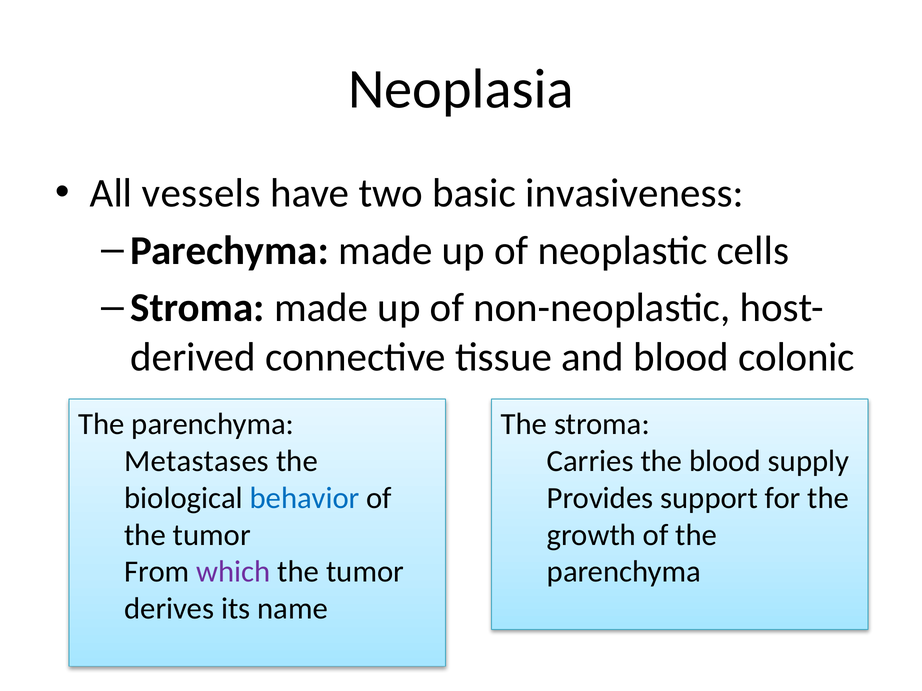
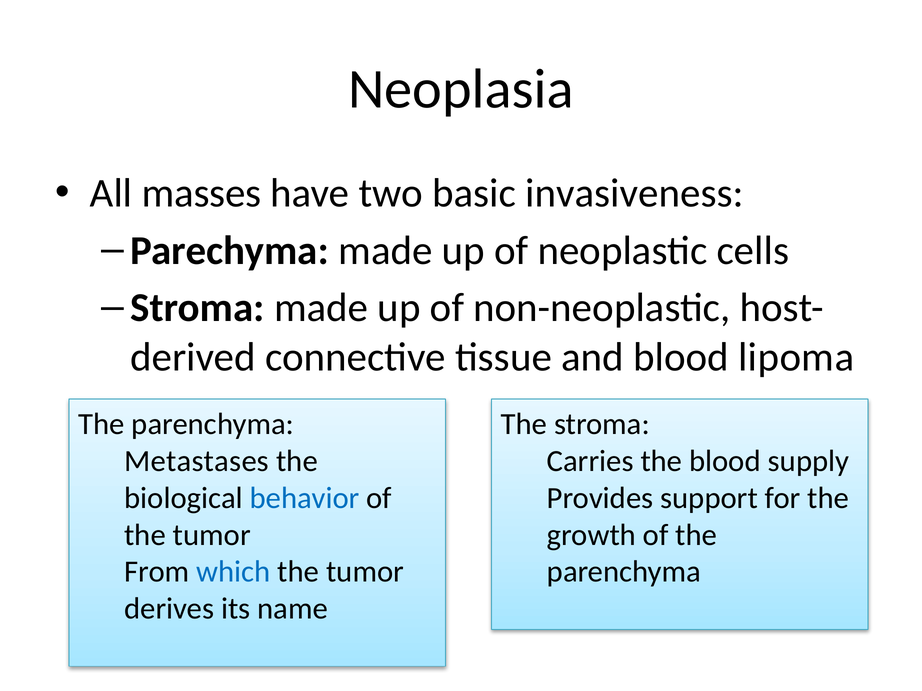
vessels: vessels -> masses (201, 193)
colonic: colonic -> lipoma (796, 357)
which colour: purple -> blue (233, 572)
